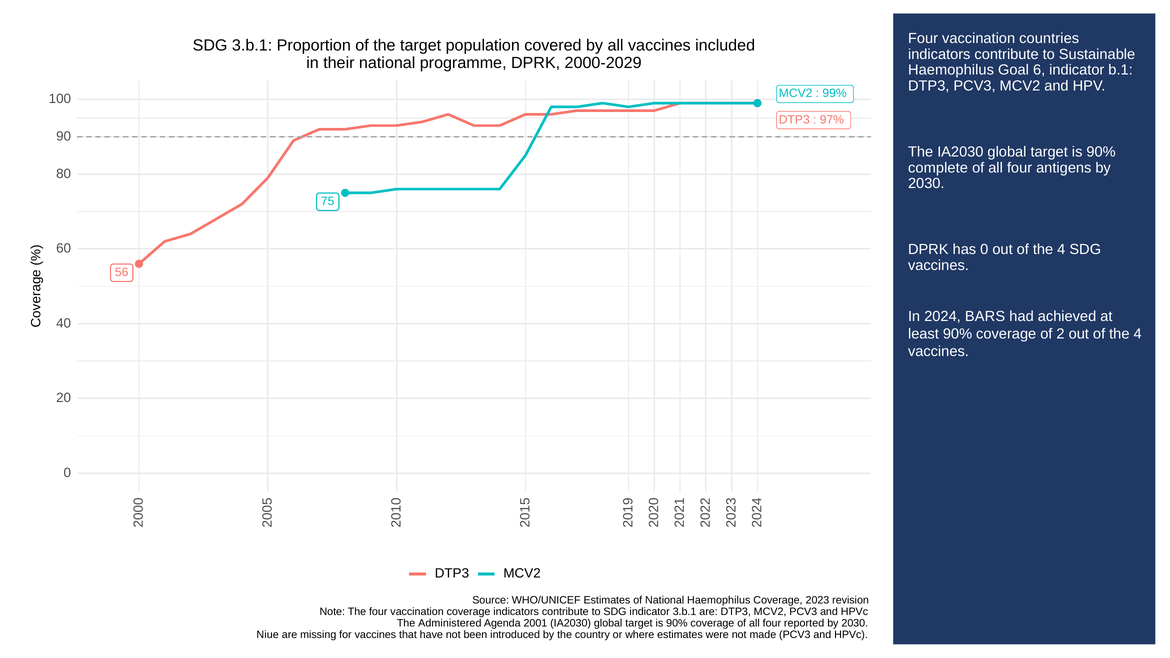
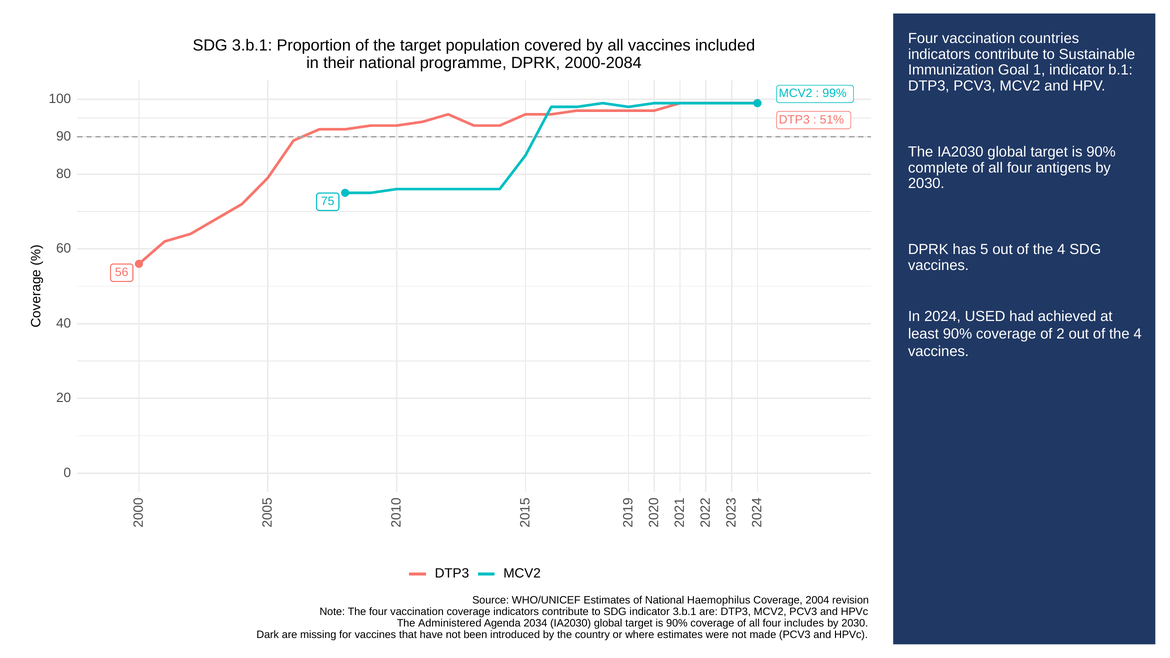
2000-2029: 2000-2029 -> 2000-2084 (603, 63)
Haemophilus: Haemophilus -> Immunization (951, 70)
Goal 6: 6 -> 1 (1039, 70)
97%: 97% -> 51% (832, 120)
has 0: 0 -> 5 (984, 250)
BARS: BARS -> USED (985, 316)
2023: 2023 -> 2004 (817, 600)
2001: 2001 -> 2034 (535, 623)
reported: reported -> includes (804, 623)
Niue: Niue -> Dark (268, 635)
